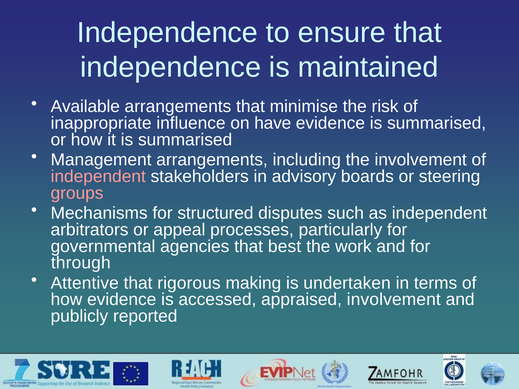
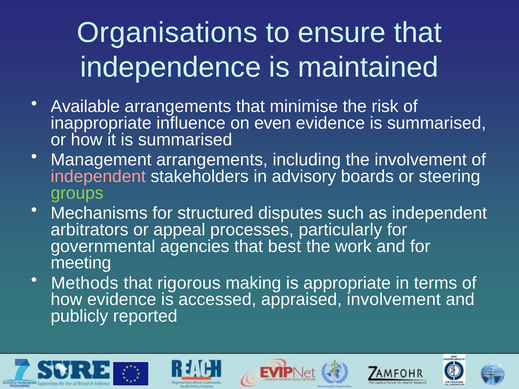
Independence: Independence -> Organisations (167, 33)
have: have -> even (273, 123)
groups colour: pink -> light green (77, 193)
through: through -> meeting (81, 263)
Attentive: Attentive -> Methods (85, 283)
undertaken: undertaken -> appropriate (347, 283)
